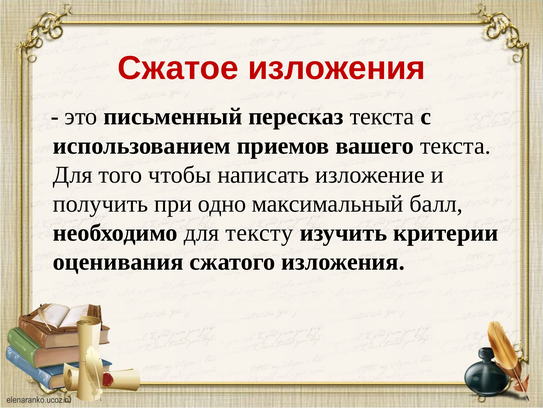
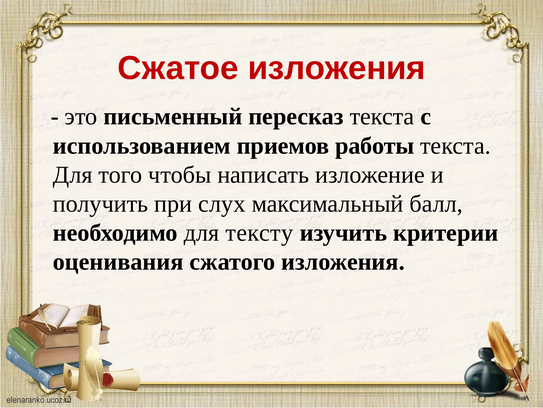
вашего: вашего -> работы (375, 145)
одно: одно -> слух (222, 203)
